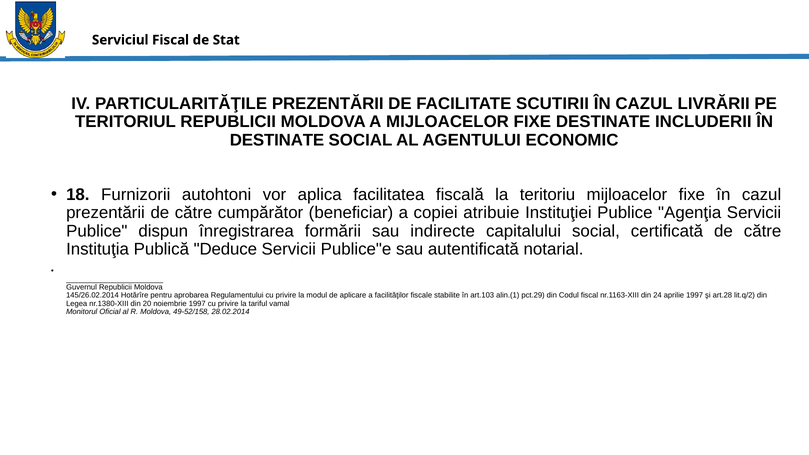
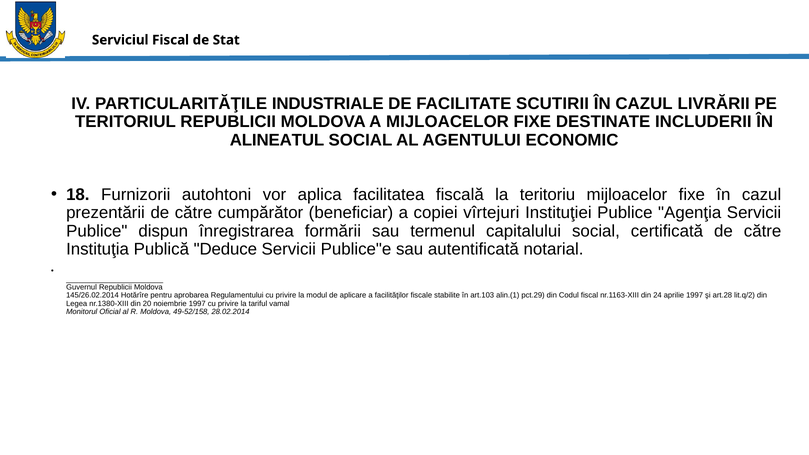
PARTICULARITĂŢILE PREZENTĂRII: PREZENTĂRII -> INDUSTRIALE (328, 104)
DESTINATE: DESTINATE -> ALINEATUL (277, 140)
atribuie: atribuie -> vîrtejuri (491, 213)
indirecte: indirecte -> termenul (443, 231)
